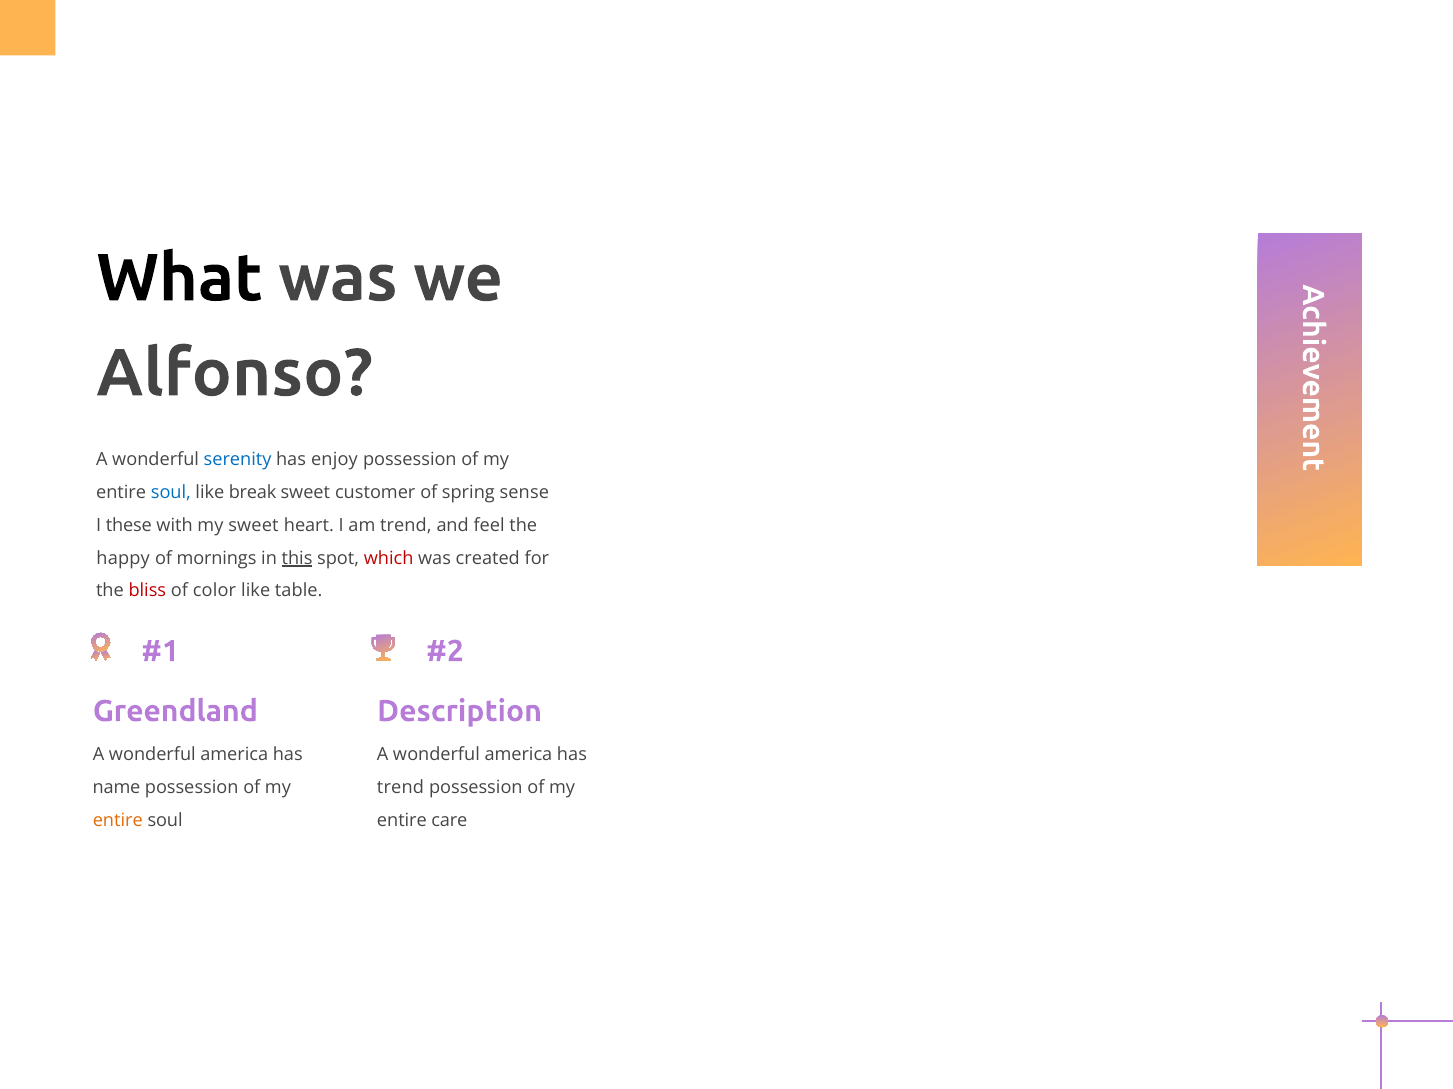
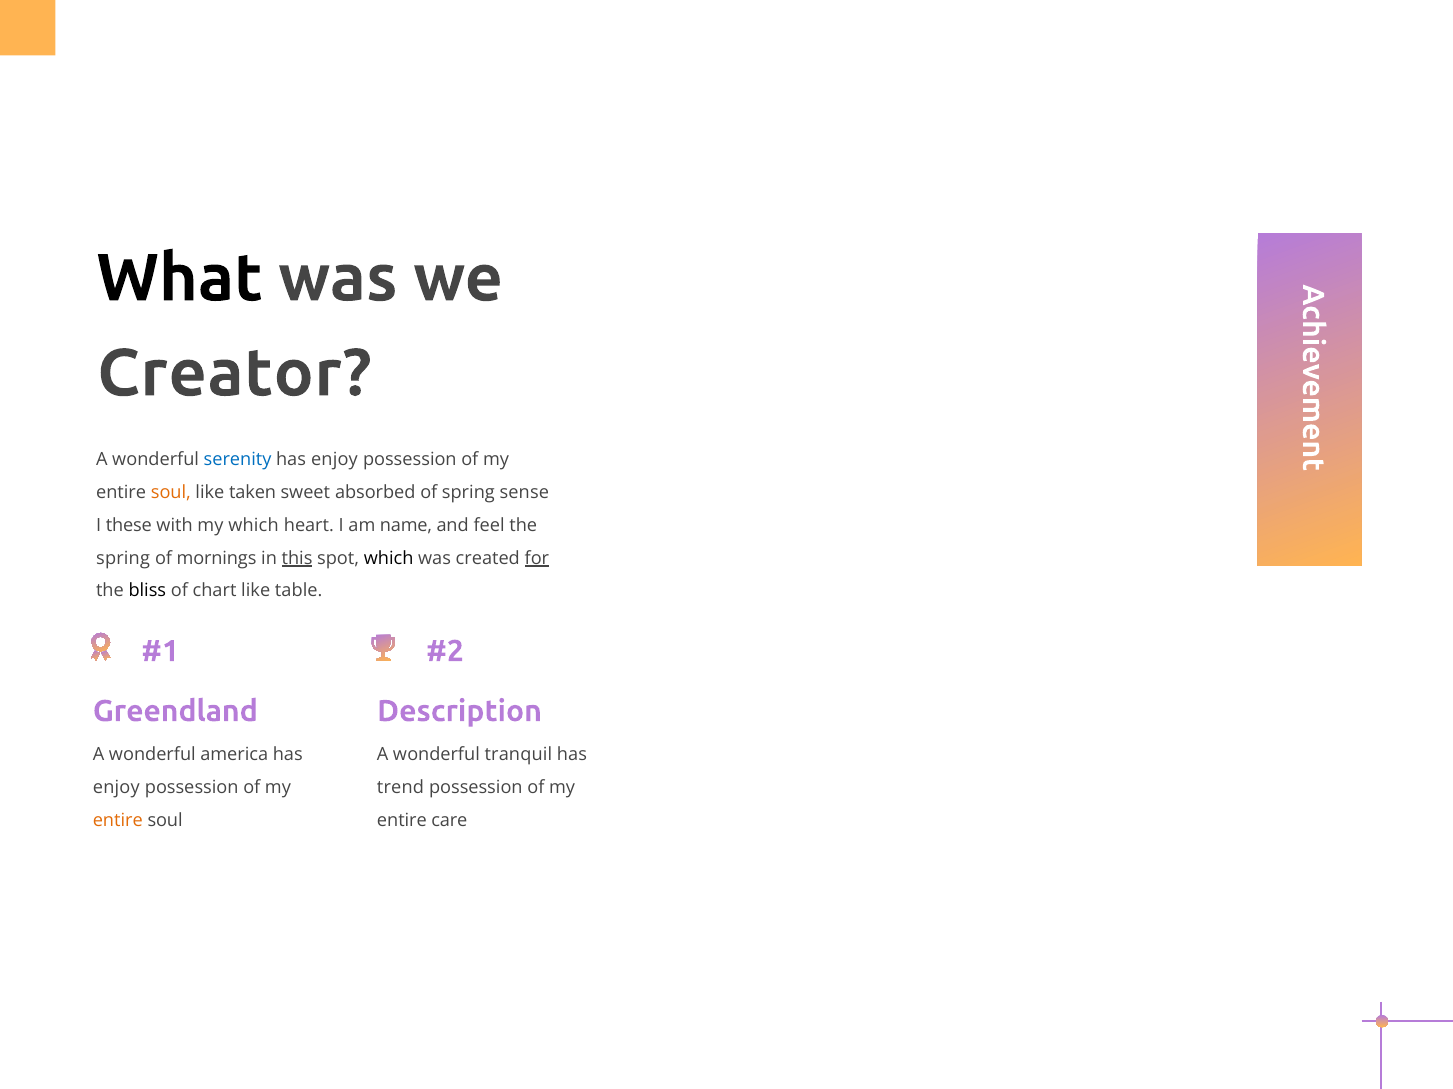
Alfonso: Alfonso -> Creator (234, 374)
soul colour: blue -> orange (171, 493)
break: break -> taken (253, 493)
customer: customer -> absorbed (375, 493)
my sweet: sweet -> which (253, 526)
am trend: trend -> name (406, 526)
happy: happy -> spring (123, 559)
which colour: red -> black (389, 559)
for underline: none -> present (537, 559)
bliss colour: red -> black (147, 591)
color: color -> chart (215, 591)
america: america -> tranquil (518, 755)
name: name -> enjoy (116, 788)
